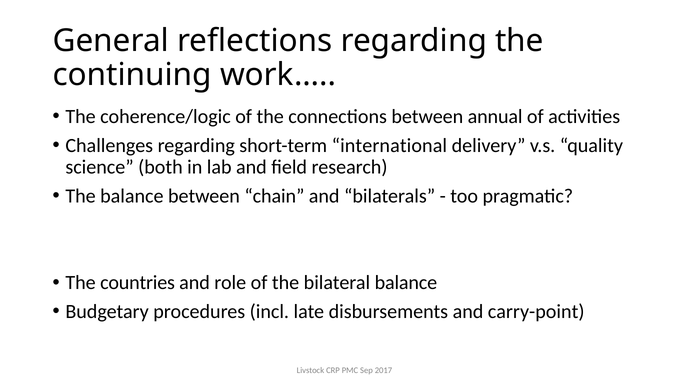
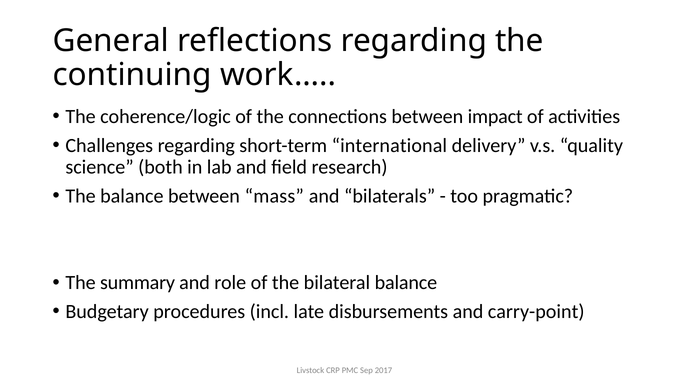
annual: annual -> impact (495, 116)
chain: chain -> mass (274, 196)
countries: countries -> summary (138, 282)
